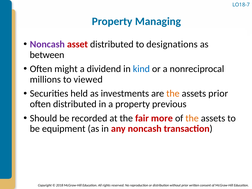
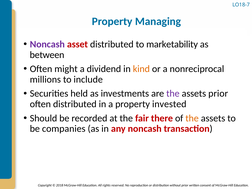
designations: designations -> marketability (172, 44)
kind colour: blue -> orange (141, 69)
viewed: viewed -> include (88, 79)
the colour: orange -> purple (173, 94)
previous: previous -> invested (169, 104)
more: more -> there (162, 118)
equipment: equipment -> companies (64, 129)
